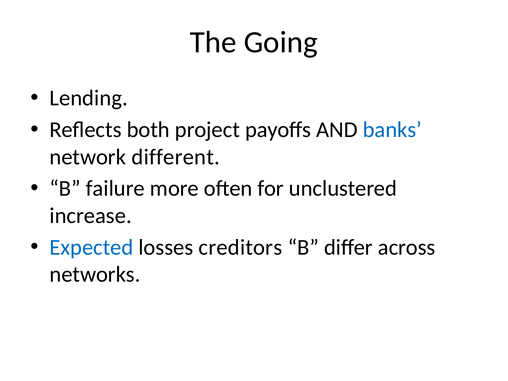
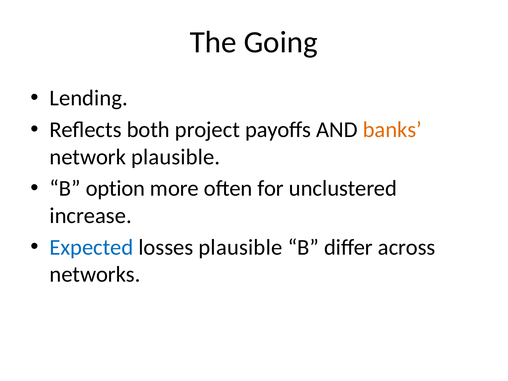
banks colour: blue -> orange (392, 130)
network different: different -> plausible (176, 157)
failure: failure -> option (115, 189)
losses creditors: creditors -> plausible (240, 247)
